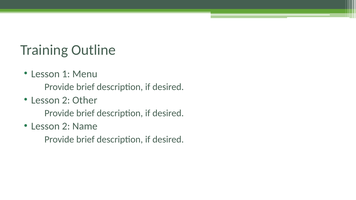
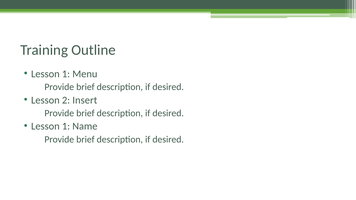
Other: Other -> Insert (85, 100)
2: 2 -> 1 (66, 126)
